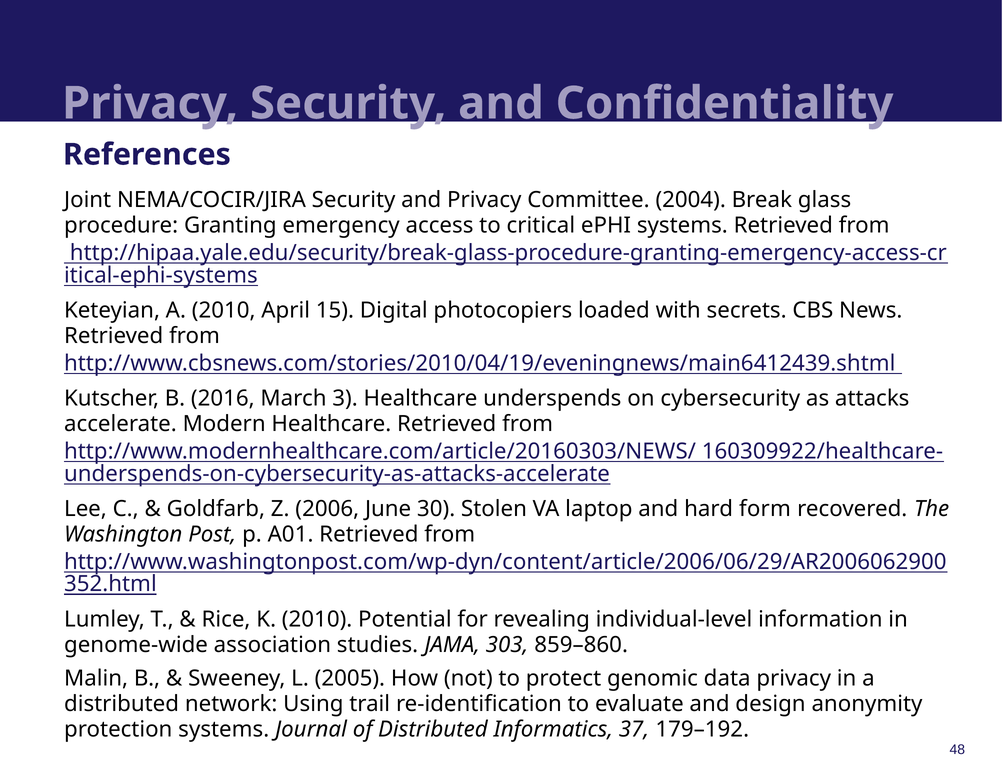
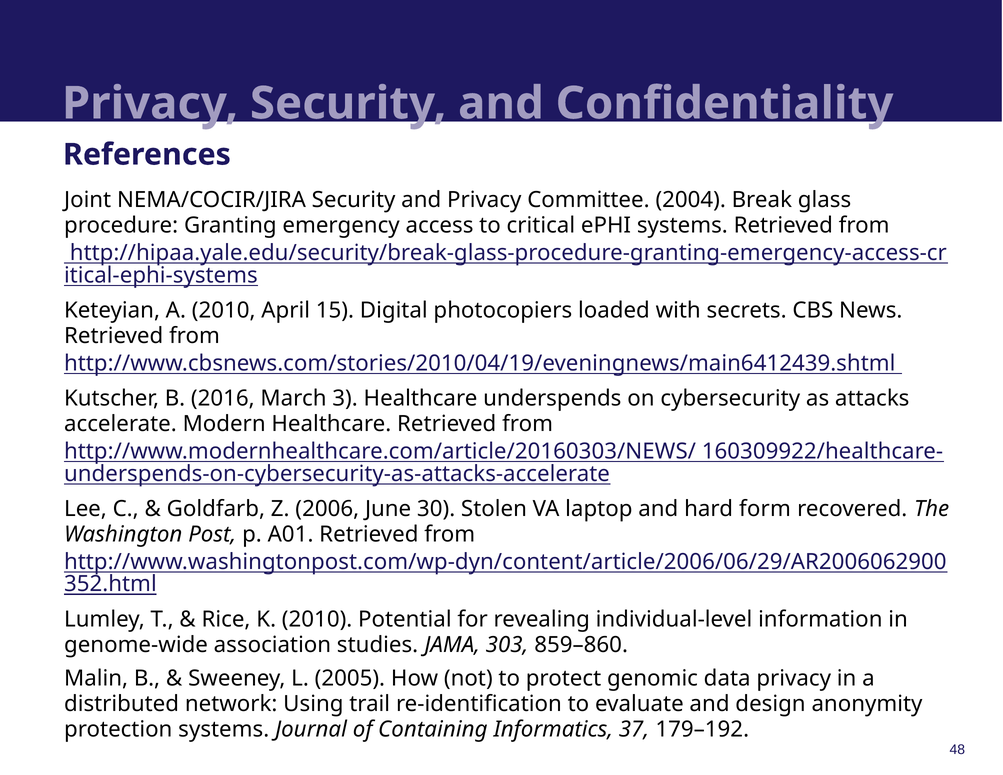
of Distributed: Distributed -> Containing (433, 729)
